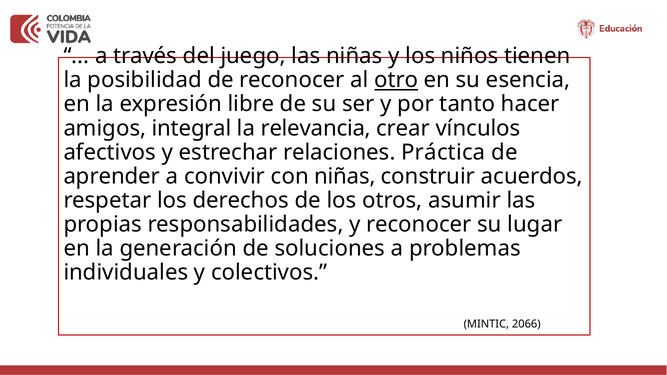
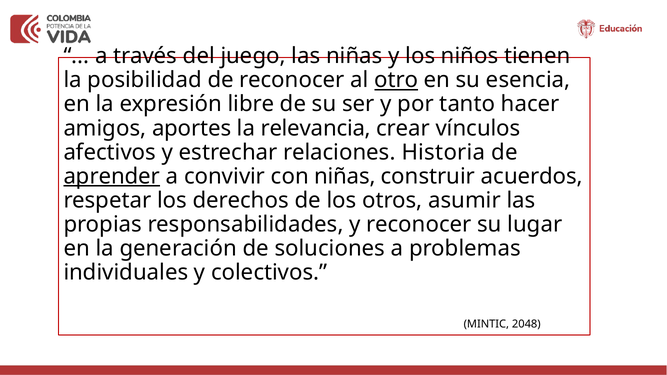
integral: integral -> aportes (192, 128)
Práctica: Práctica -> Historia (443, 152)
aprender underline: none -> present (112, 176)
2066: 2066 -> 2048 (526, 324)
